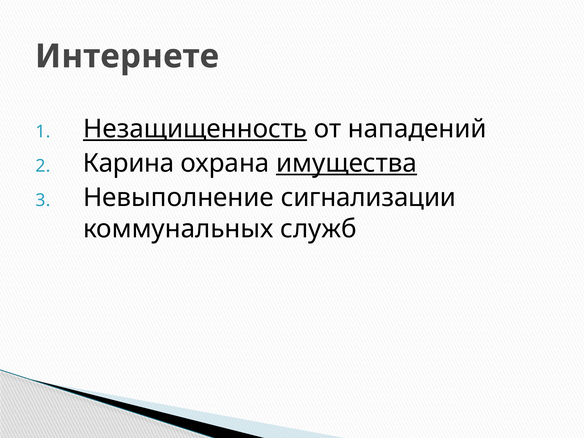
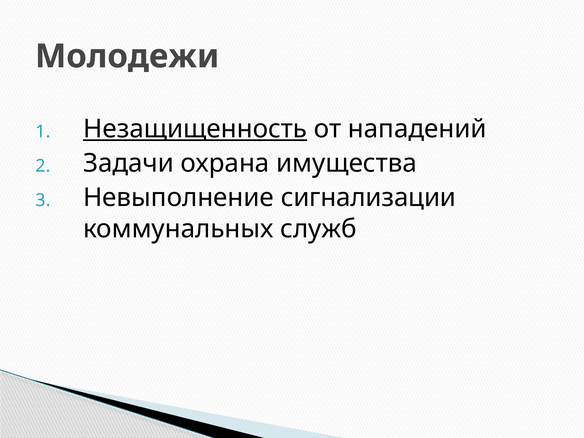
Интернете: Интернете -> Молодежи (127, 56)
Карина: Карина -> Задачи (128, 163)
имущества underline: present -> none (347, 163)
